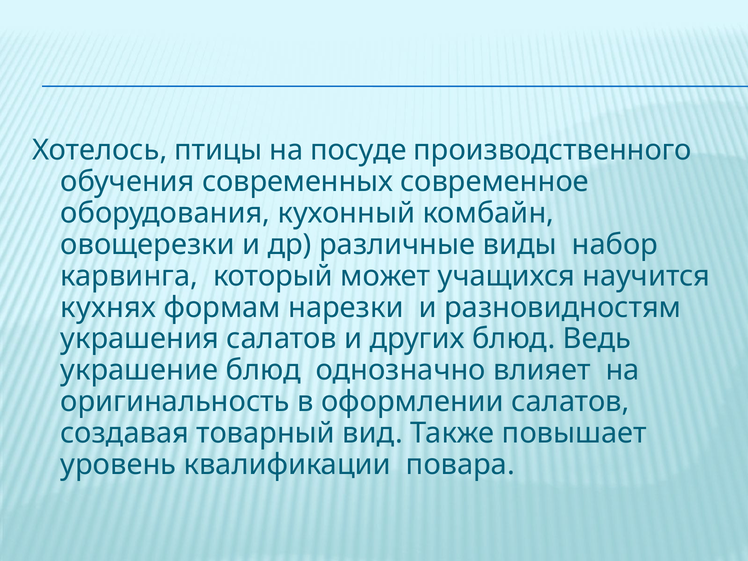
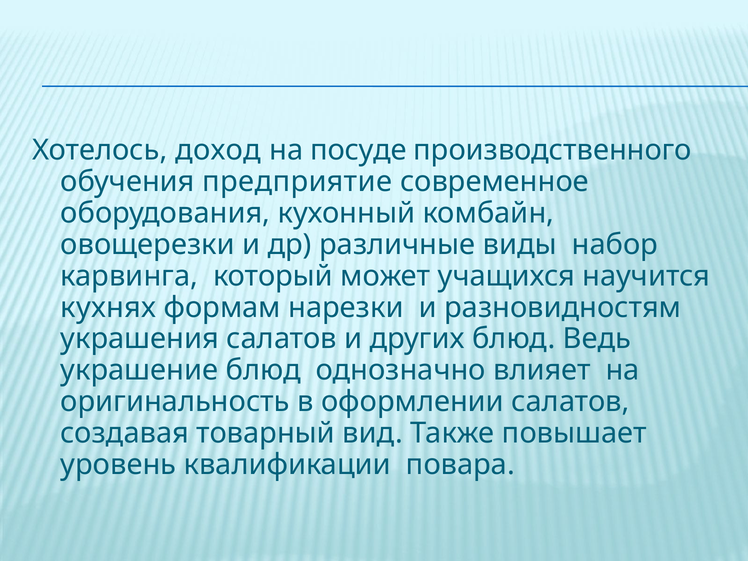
птицы: птицы -> доход (218, 150)
современных: современных -> предприятие (297, 182)
